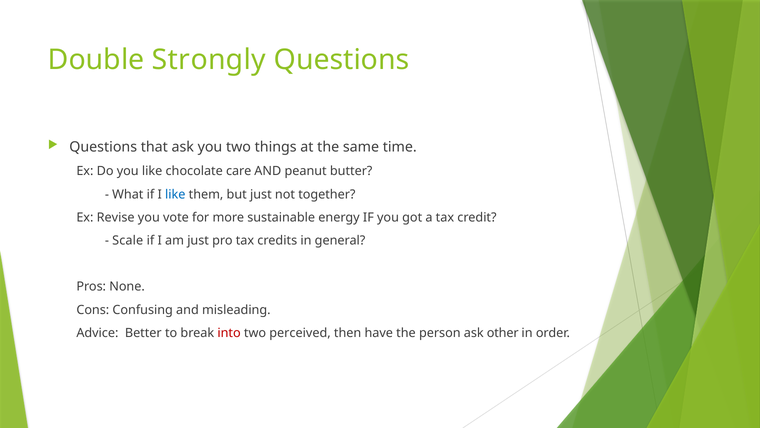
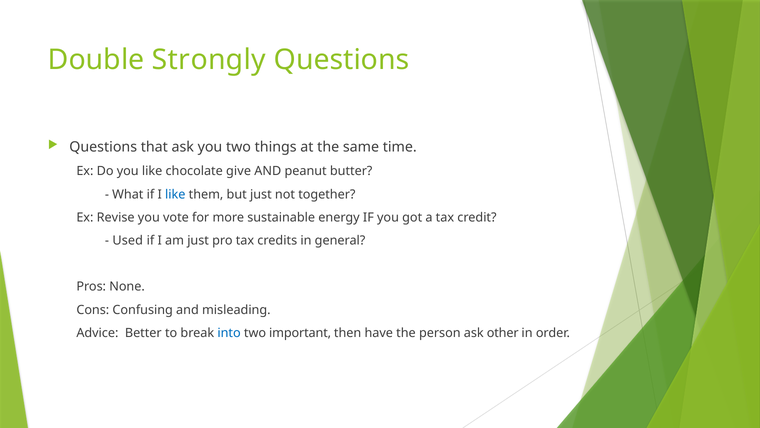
care: care -> give (239, 171)
Scale: Scale -> Used (128, 240)
into colour: red -> blue (229, 333)
perceived: perceived -> important (300, 333)
